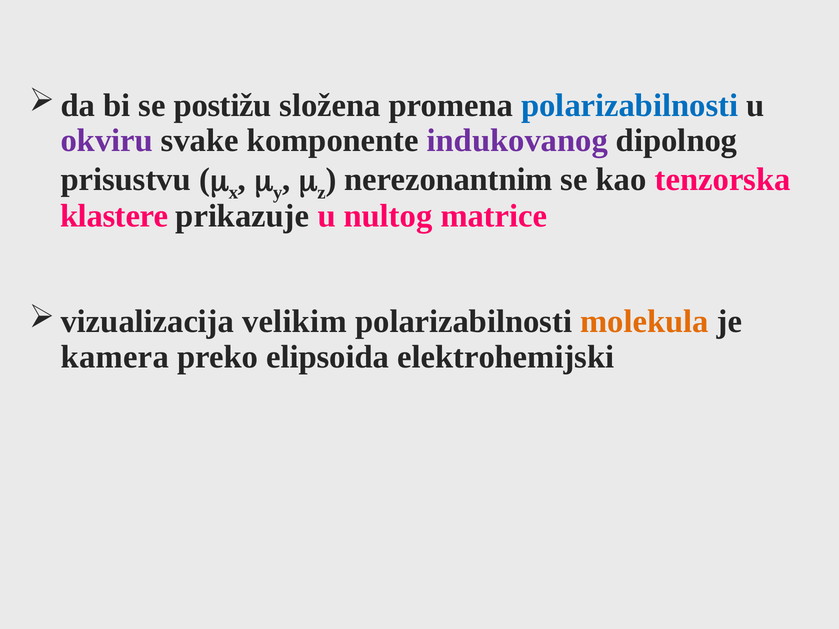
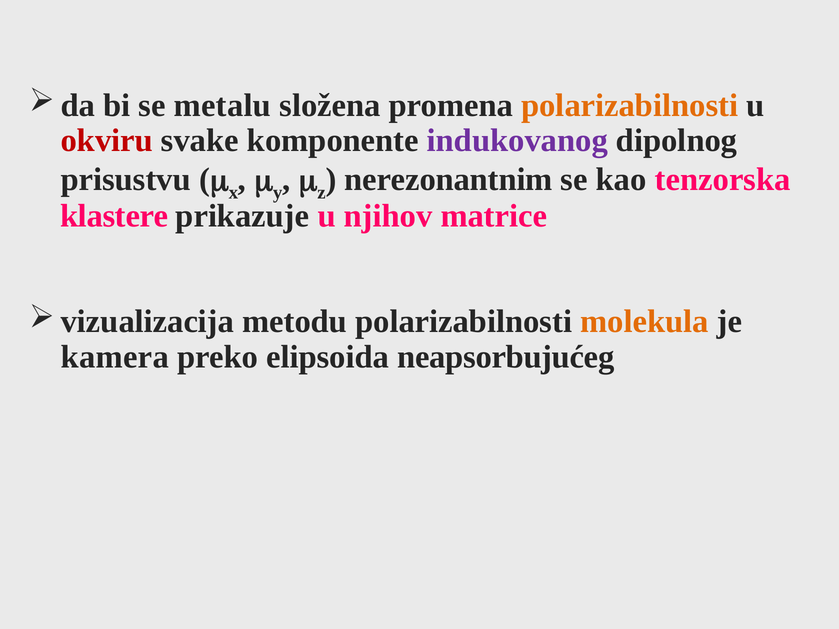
postižu: postižu -> metalu (222, 105)
polarizabilnosti colour: blue -> orange (630, 105)
okviru colour: purple -> red (107, 141)
nultog: nultog -> njihov (388, 216)
velikim: velikim -> metodu (295, 322)
elektrohemijski: elektrohemijski -> neapsorbujućeg (506, 357)
